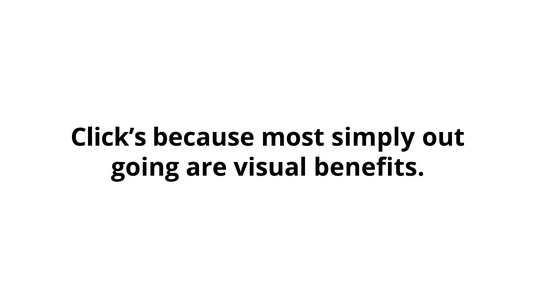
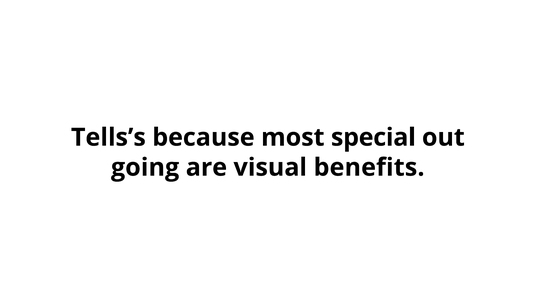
Click’s: Click’s -> Tells’s (108, 138)
simply: simply -> special (373, 138)
